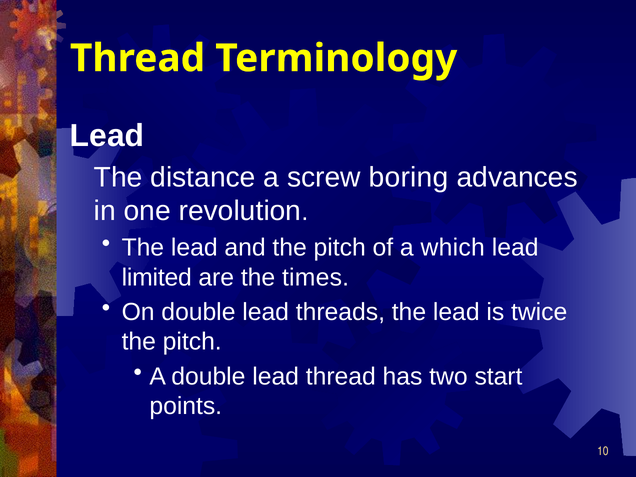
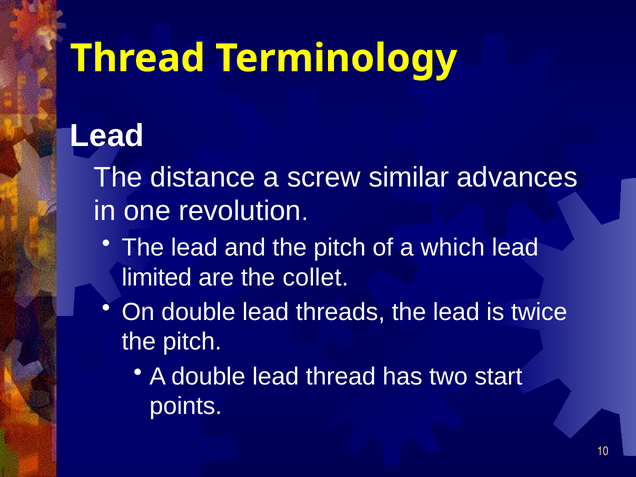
boring: boring -> similar (409, 177)
times: times -> collet (316, 277)
